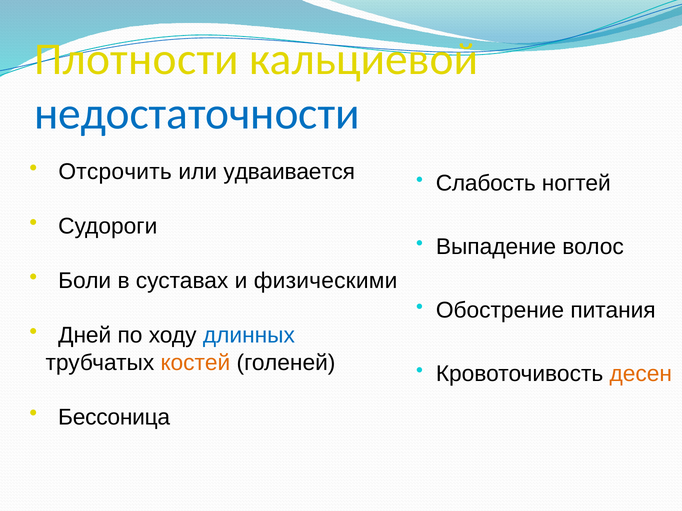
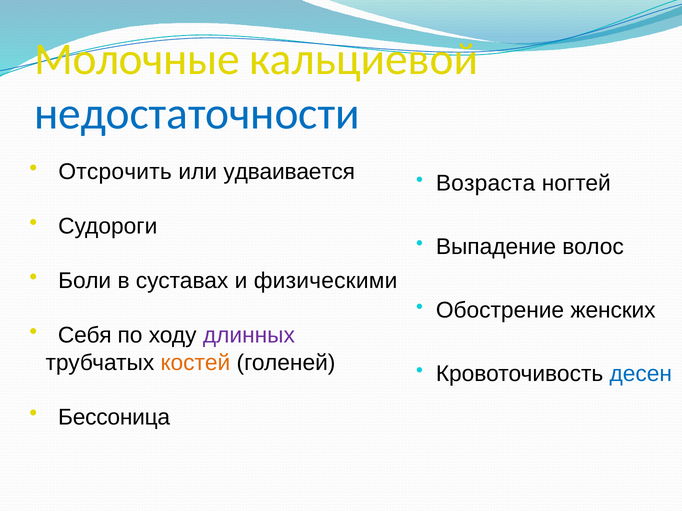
Плотности: Плотности -> Молочные (137, 59)
Слабость: Слабость -> Возраста (486, 183)
питания: питания -> женских (613, 311)
Дней: Дней -> Себя (85, 336)
длинных colour: blue -> purple (249, 336)
десен colour: orange -> blue (641, 374)
